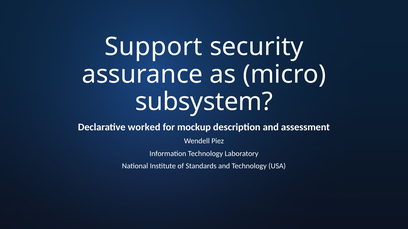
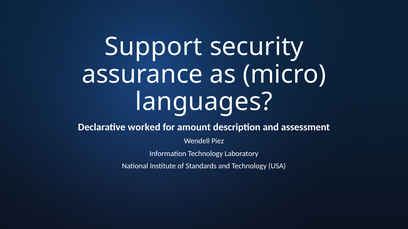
subsystem: subsystem -> languages (204, 102)
mockup: mockup -> amount (194, 128)
